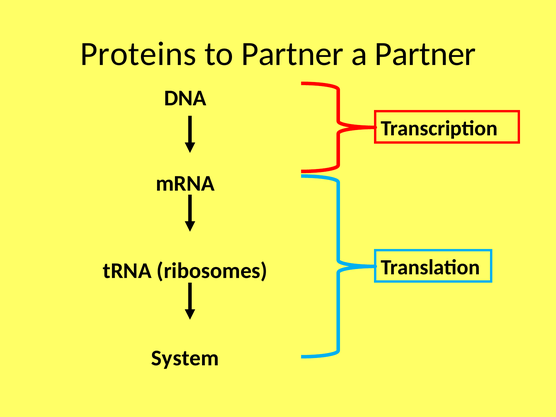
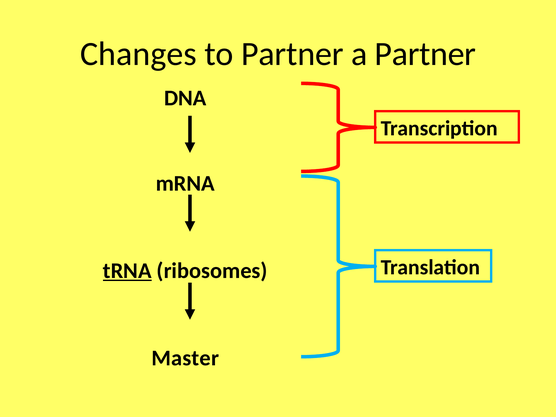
Proteins: Proteins -> Changes (138, 54)
tRNA underline: none -> present (127, 271)
System: System -> Master (185, 358)
